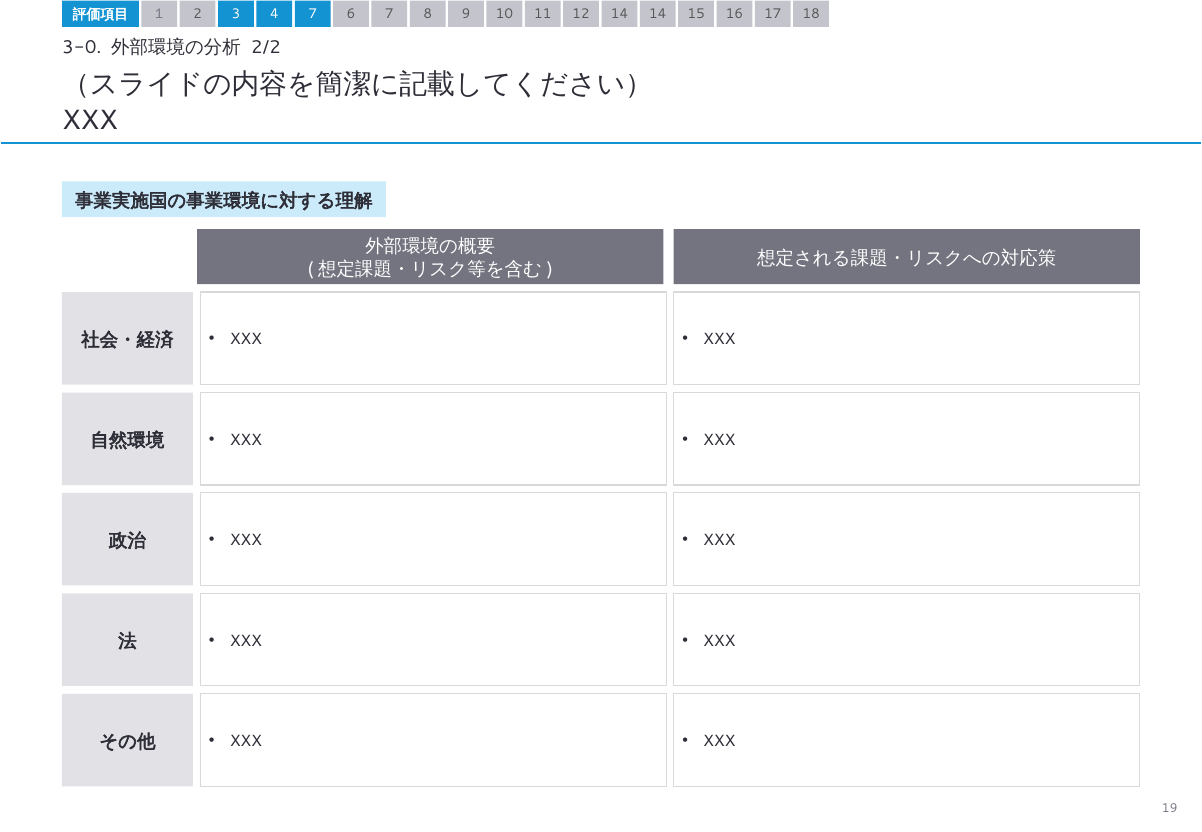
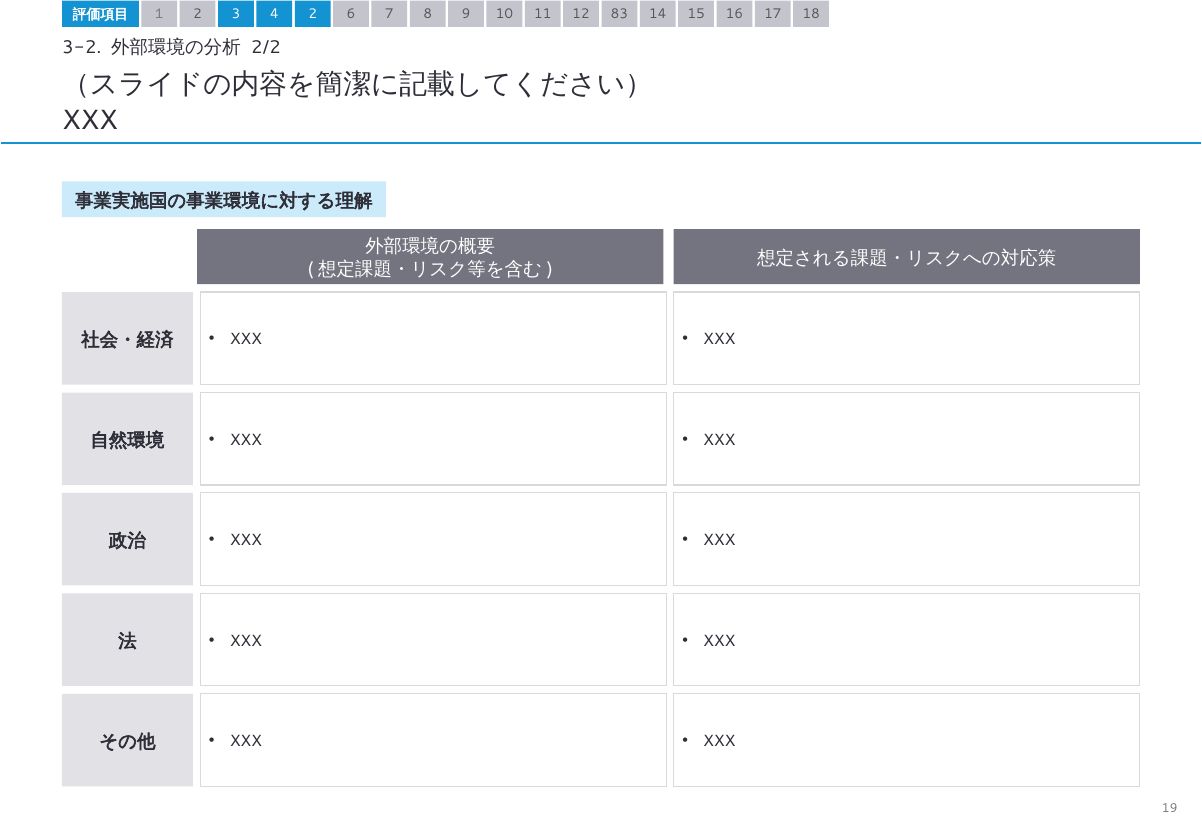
4 7: 7 -> 2 (313, 14)
12 14: 14 -> 83 (619, 14)
3-0: 3-0 -> 3-2 (82, 48)
